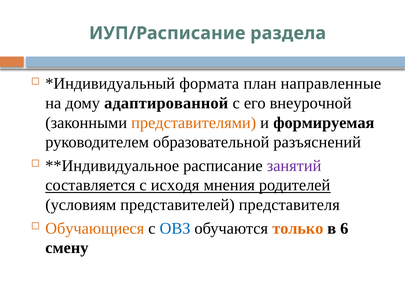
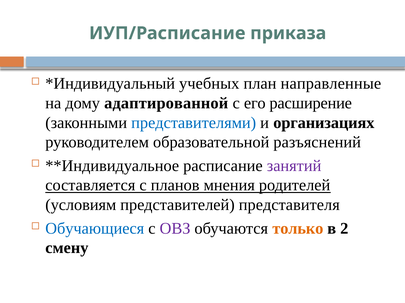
раздела: раздела -> приказа (288, 33)
формата: формата -> учебных (209, 84)
внеурочной: внеурочной -> расширение (311, 103)
представителями colour: orange -> blue (194, 123)
формируемая: формируемая -> организациях (324, 123)
исходя: исходя -> планов (175, 186)
Обучающиеся colour: orange -> blue (95, 229)
ОВЗ colour: blue -> purple (175, 229)
6: 6 -> 2 (344, 229)
